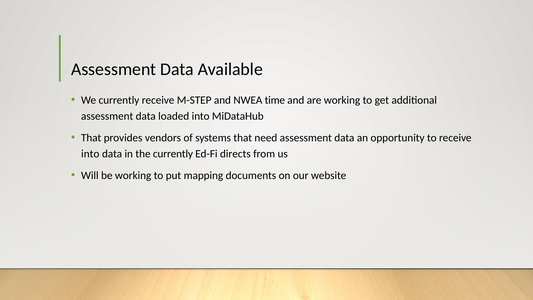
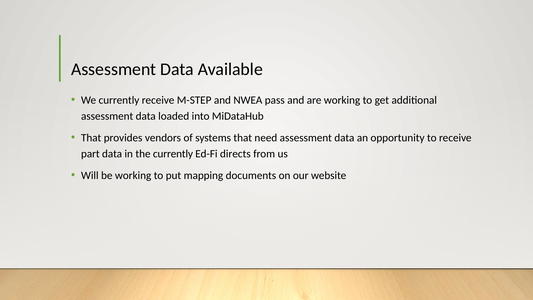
time: time -> pass (275, 100)
into: into -> part (90, 154)
